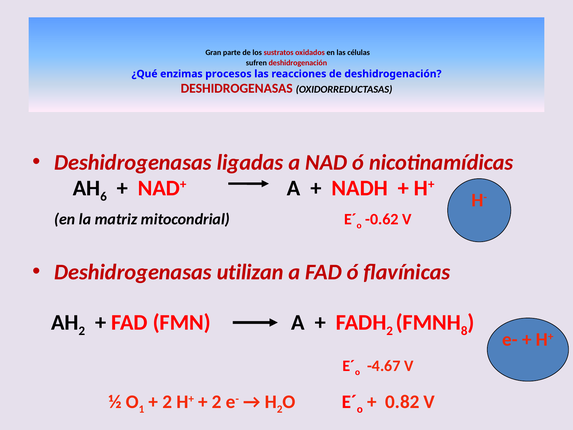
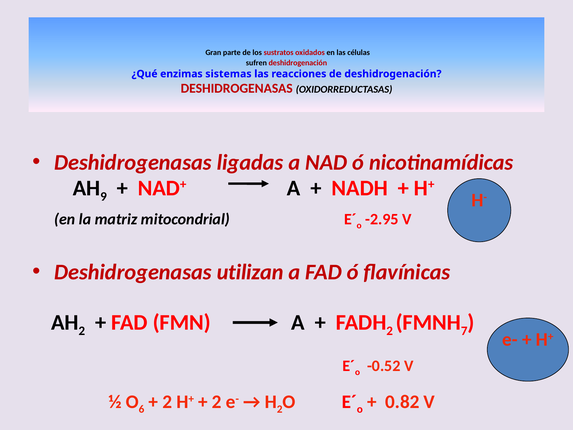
procesos: procesos -> sistemas (228, 74)
6: 6 -> 9 (104, 197)
-0.62: -0.62 -> -2.95 (382, 219)
8: 8 -> 7 (464, 331)
-4.67: -4.67 -> -0.52 (384, 366)
1: 1 -> 6 (142, 409)
